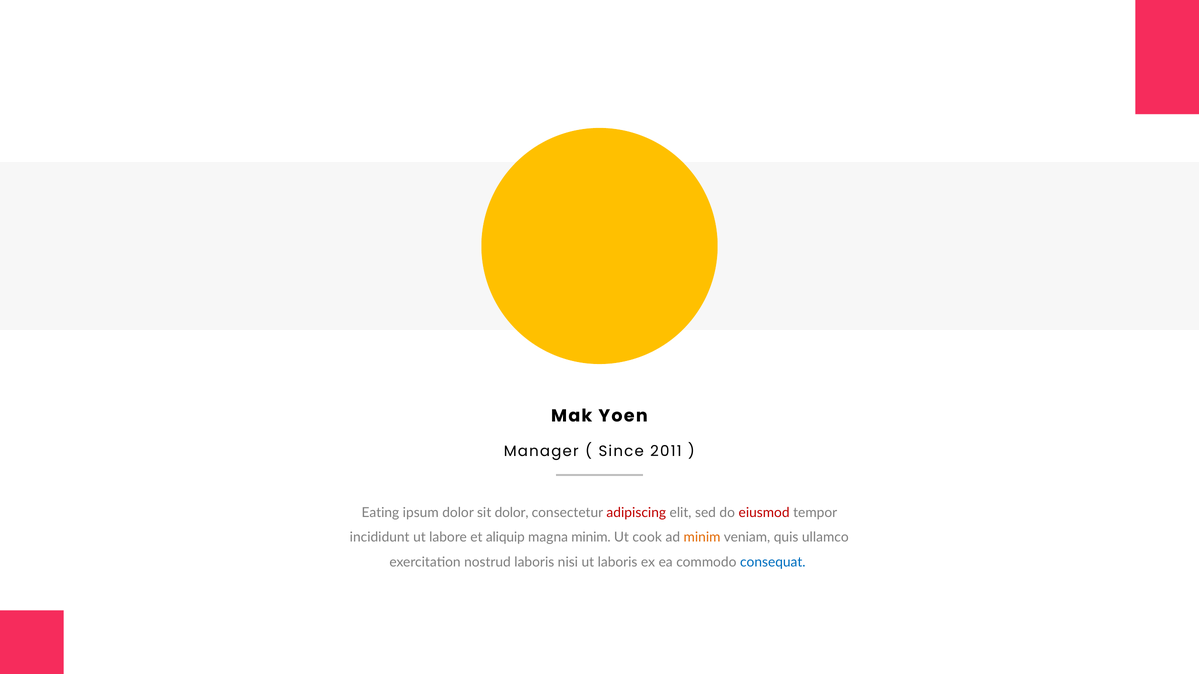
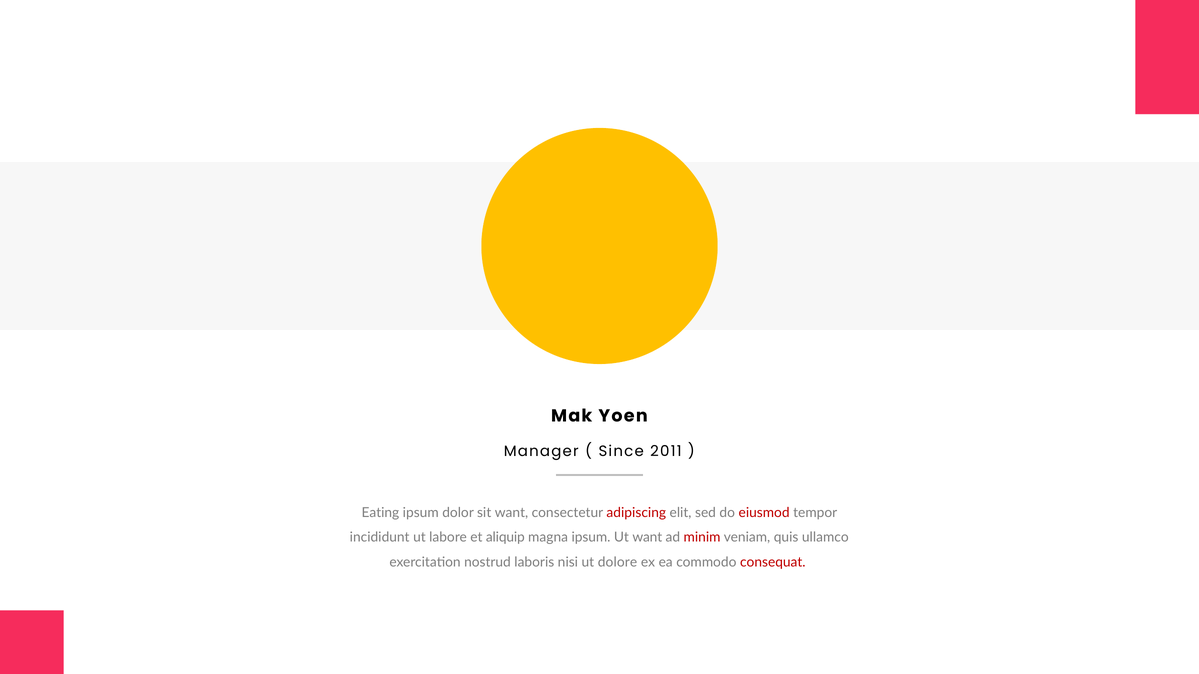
sit dolor: dolor -> want (512, 513)
magna minim: minim -> ipsum (591, 538)
Ut cook: cook -> want (647, 538)
minim colour: orange -> red (702, 538)
ut laboris: laboris -> dolore (617, 562)
consequat colour: blue -> red (773, 562)
